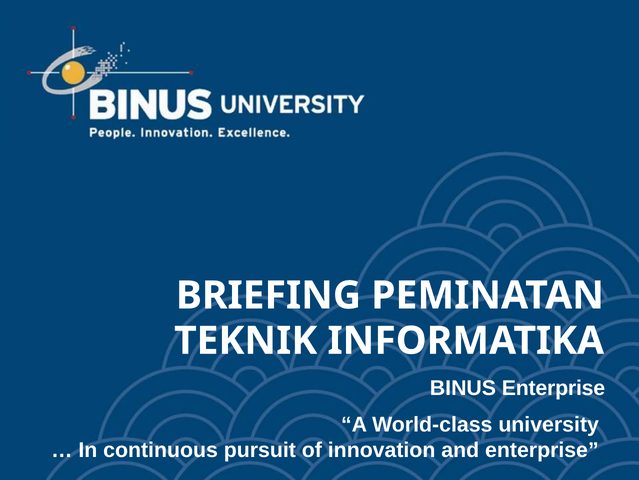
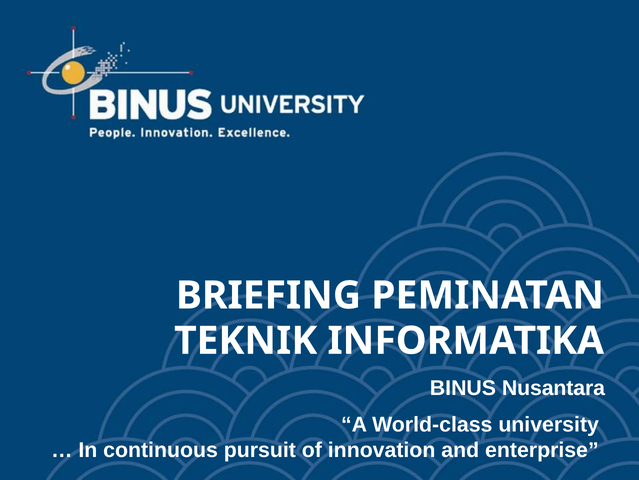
BINUS Enterprise: Enterprise -> Nusantara (553, 388)
